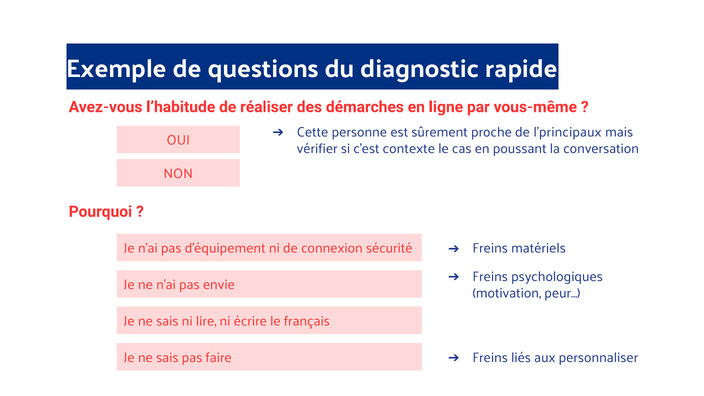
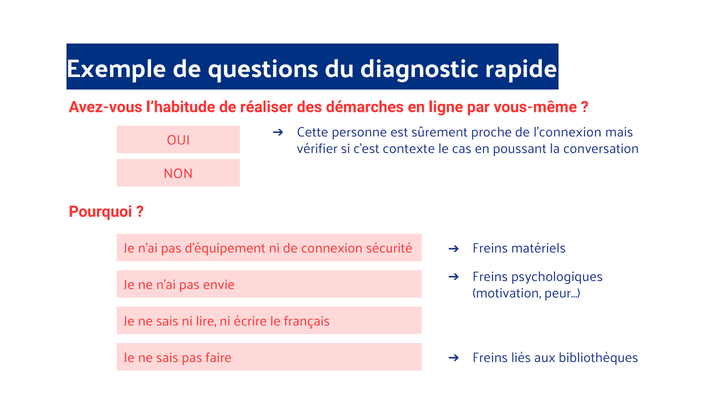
l’principaux: l’principaux -> l’connexion (568, 132)
personnaliser: personnaliser -> bibliothèques (598, 358)
